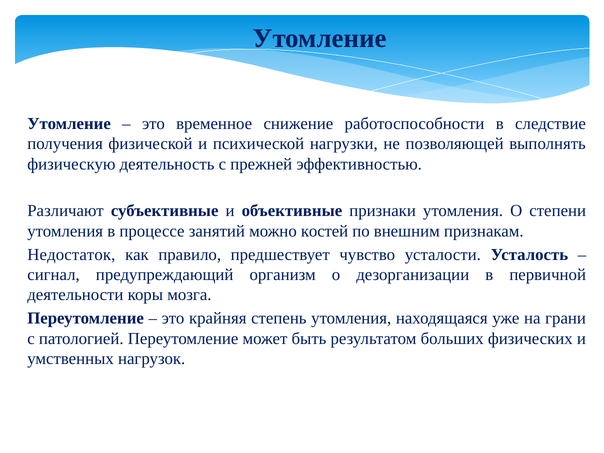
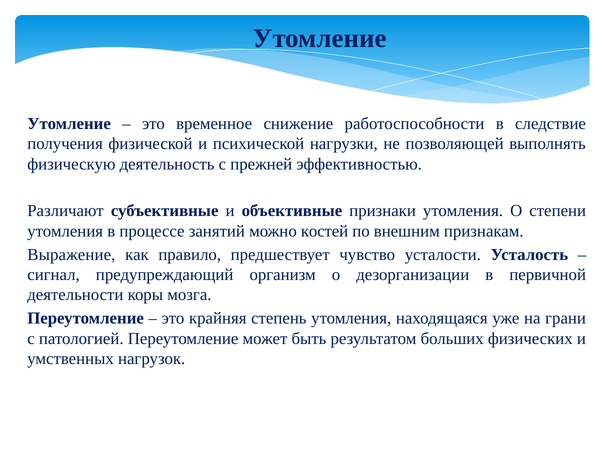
Недостаток: Недостаток -> Выражение (71, 255)
